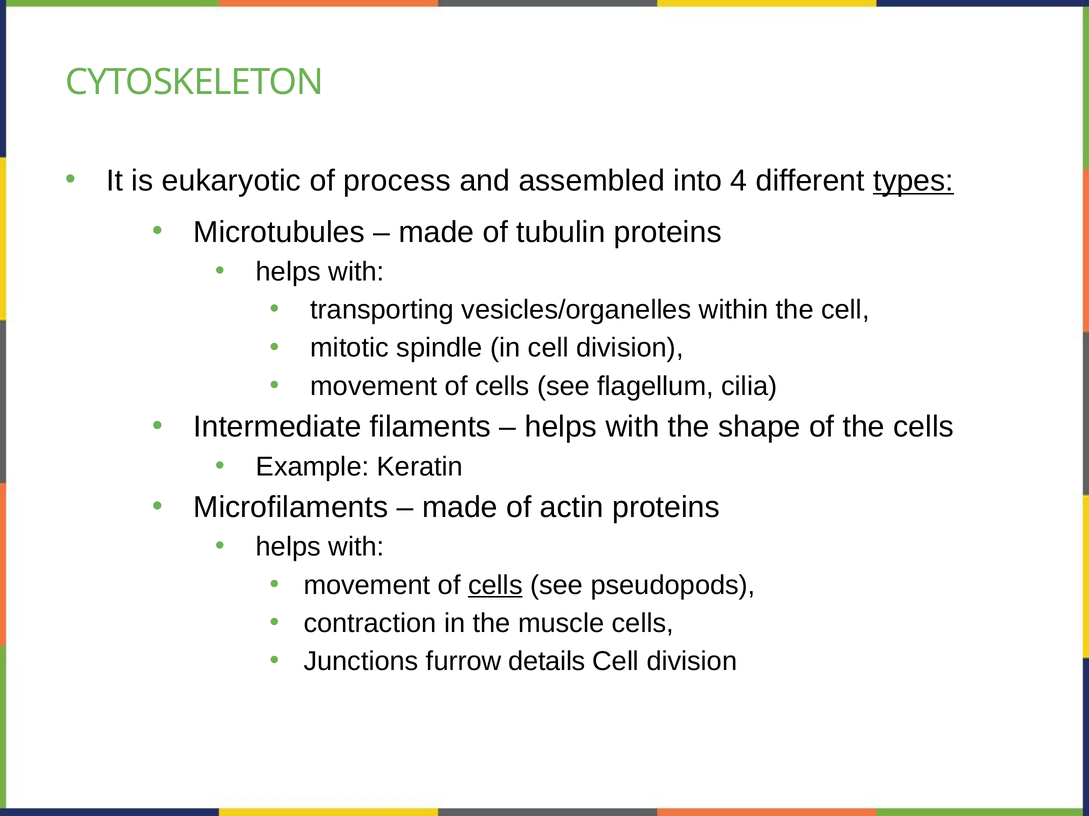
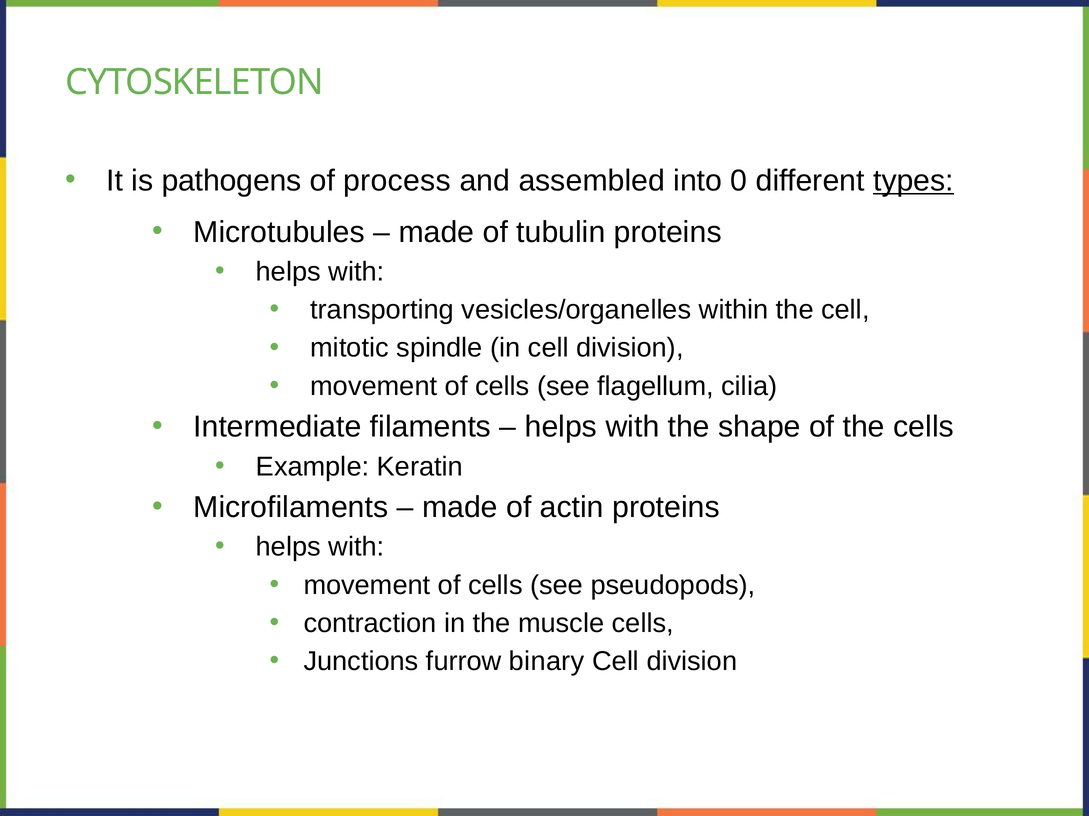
eukaryotic: eukaryotic -> pathogens (232, 181)
4: 4 -> 0 (739, 181)
cells underline: present -> none (495, 586)
details: details -> binary (547, 662)
